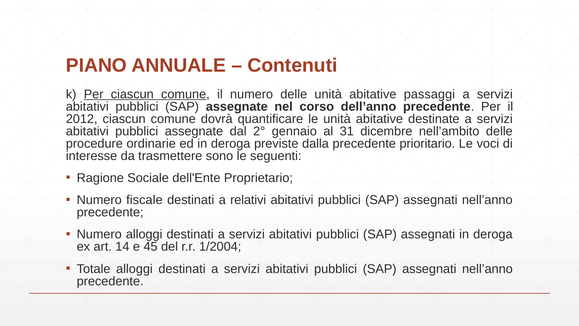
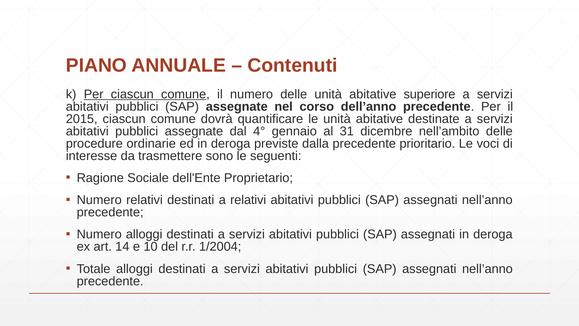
passaggi: passaggi -> superiore (430, 94)
2012: 2012 -> 2015 (82, 119)
2°: 2° -> 4° (259, 131)
Numero fiscale: fiscale -> relativi (144, 200)
45: 45 -> 10 (151, 247)
